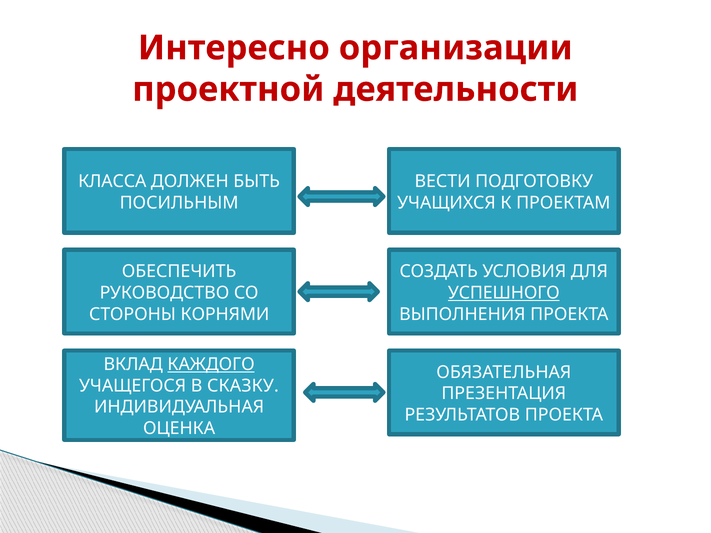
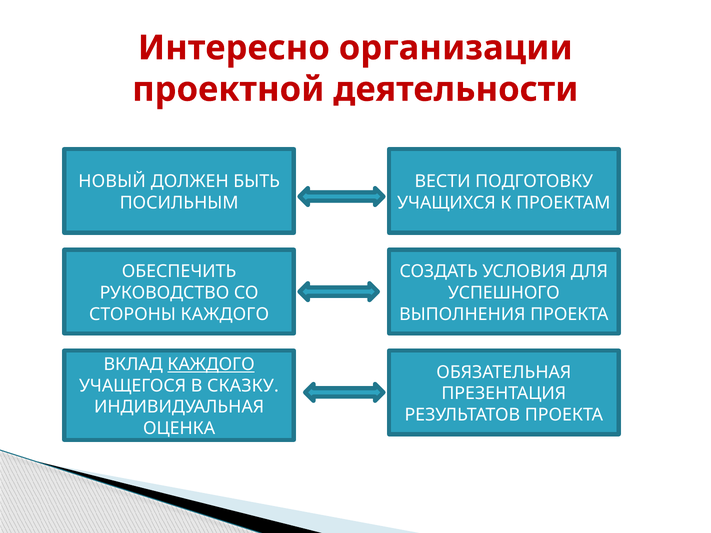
КЛАССА: КЛАССА -> НОВЫЙ (112, 182)
УСПЕШНОГО underline: present -> none (504, 293)
СТОРОНЫ КОРНЯМИ: КОРНЯМИ -> КАЖДОГО (225, 314)
